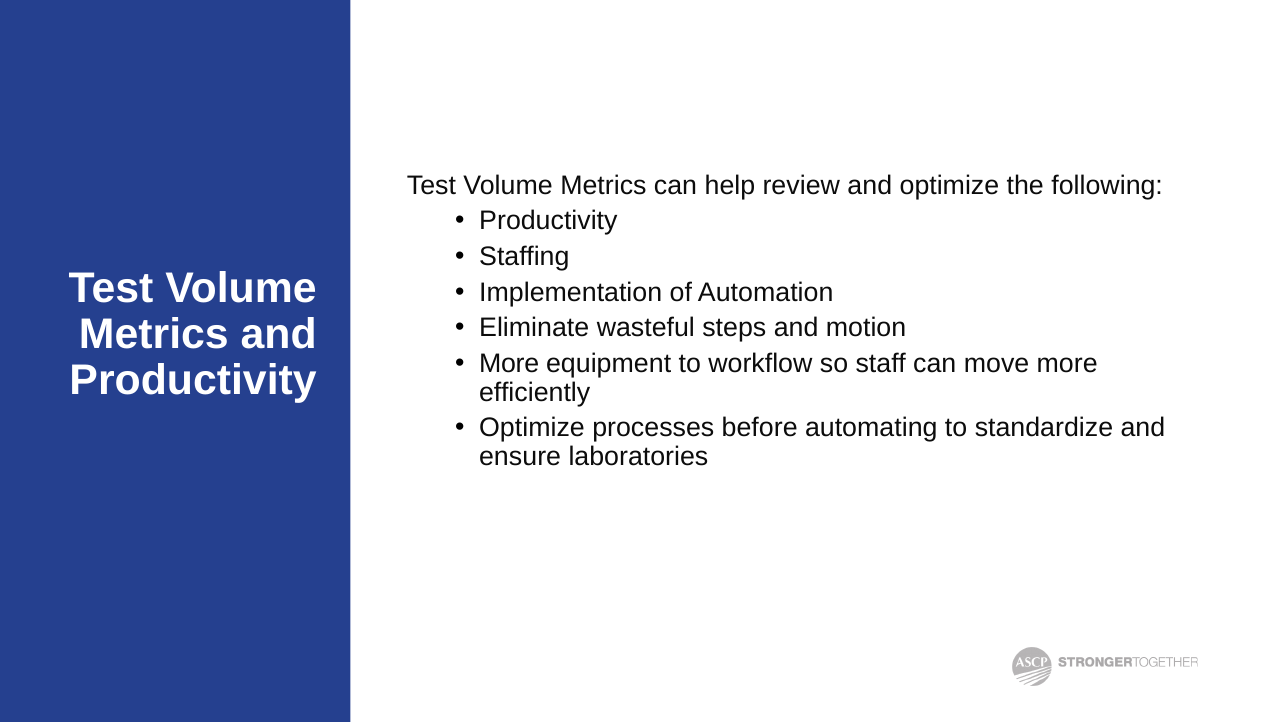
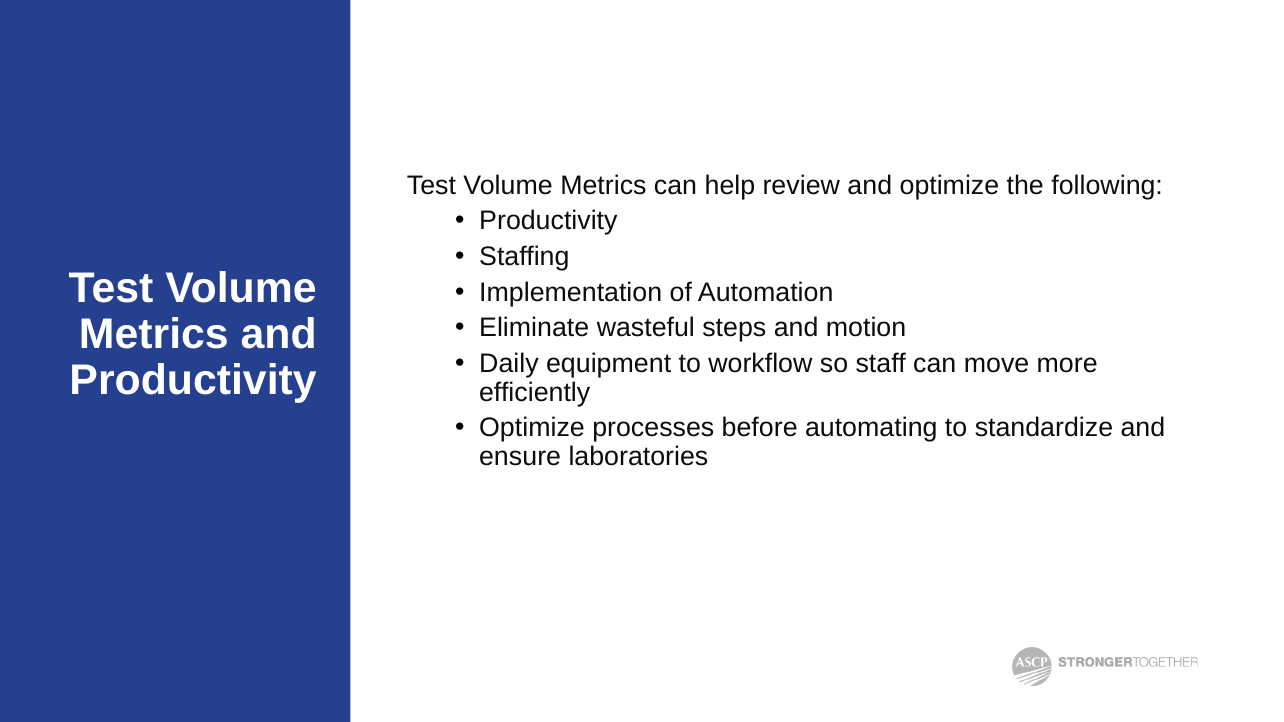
More: More -> Daily (509, 364)
